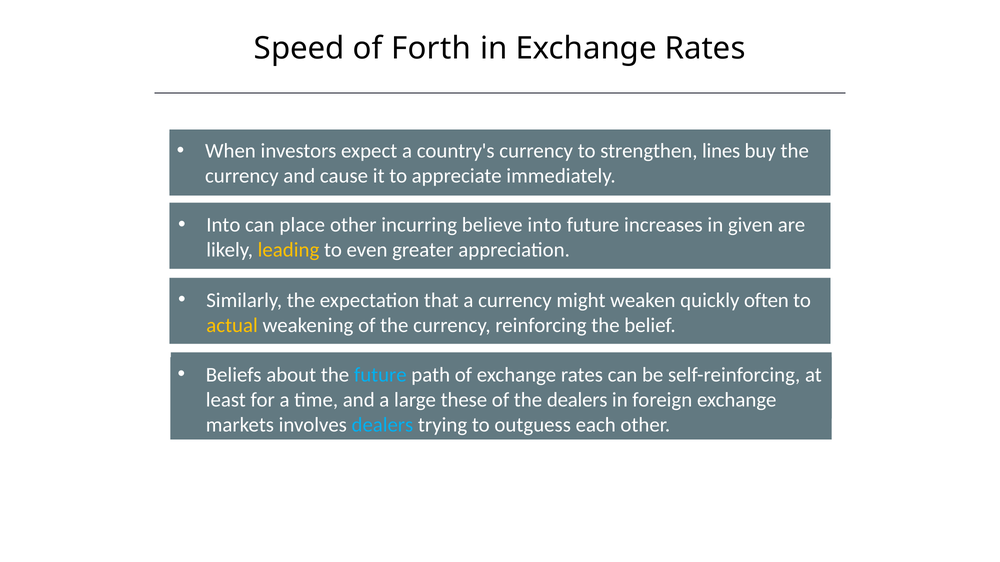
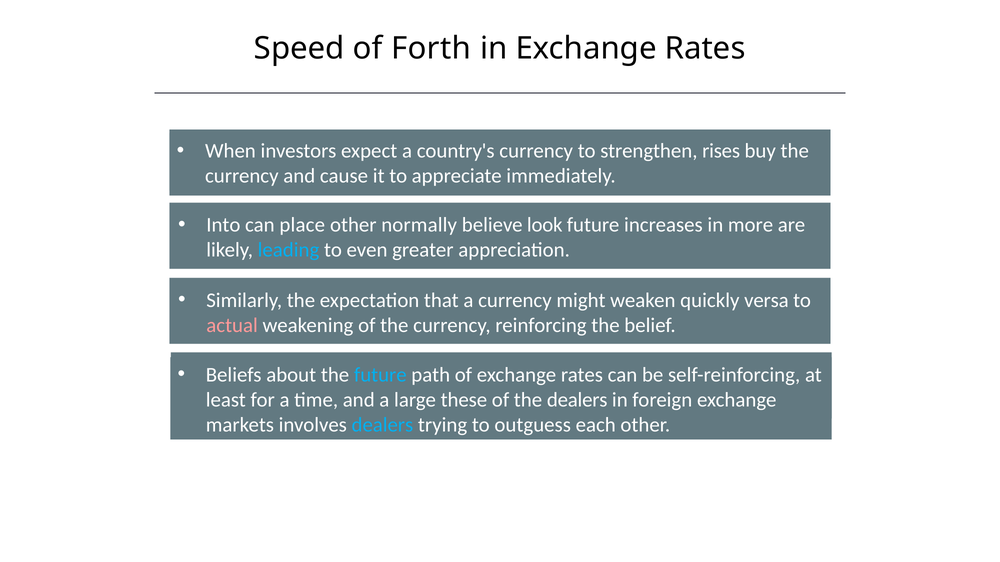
lines: lines -> rises (721, 151)
incurring: incurring -> normally (419, 225)
believe into: into -> look (545, 225)
given: given -> more (751, 225)
leading colour: yellow -> light blue (289, 250)
often: often -> versa (766, 300)
actual colour: yellow -> pink (232, 325)
